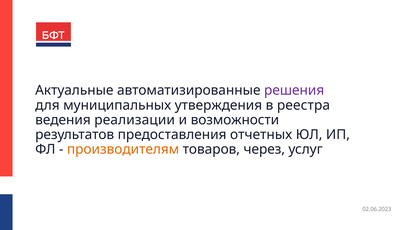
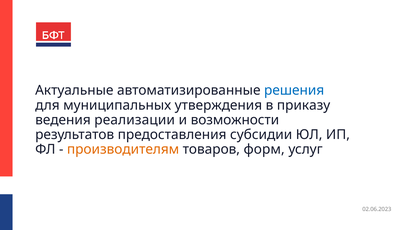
решения colour: purple -> blue (294, 91)
реестра: реестра -> приказу (304, 105)
отчетных: отчетных -> субсидии (261, 135)
через: через -> форм (264, 149)
